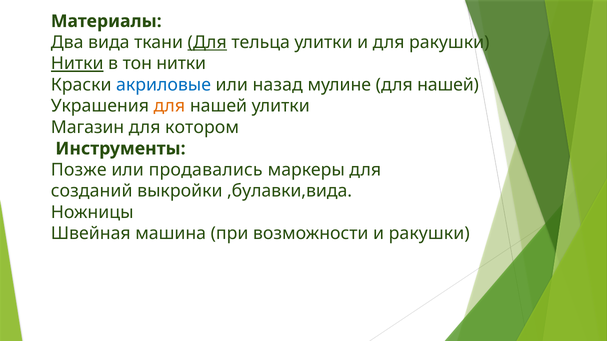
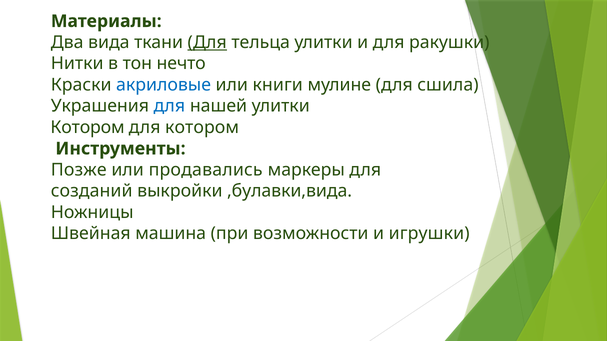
Нитки underline: present -> none (77, 64)
тон нитки: нитки -> нечто (181, 64)
назад: назад -> книги (278, 85)
мулине для нашей: нашей -> сшила (448, 85)
для colour: orange -> blue (169, 106)
Магазин: Магазин -> Котором (88, 127)
и ракушки: ракушки -> игрушки (429, 234)
